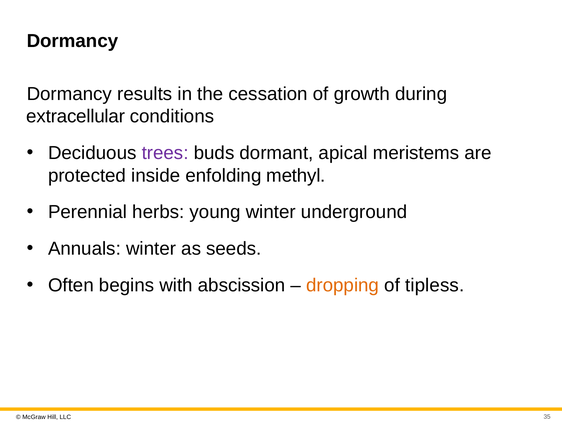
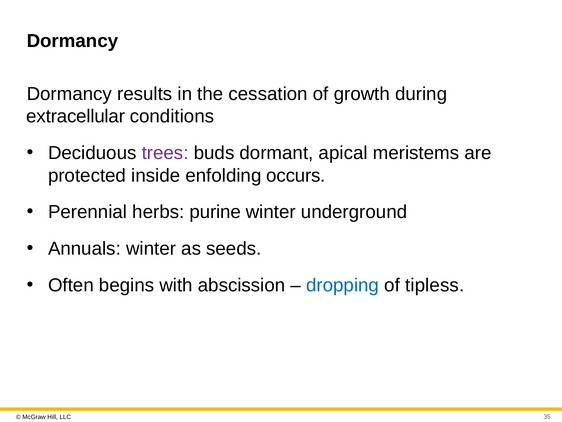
methyl: methyl -> occurs (296, 175)
young: young -> purine (215, 212)
dropping colour: orange -> blue (343, 285)
